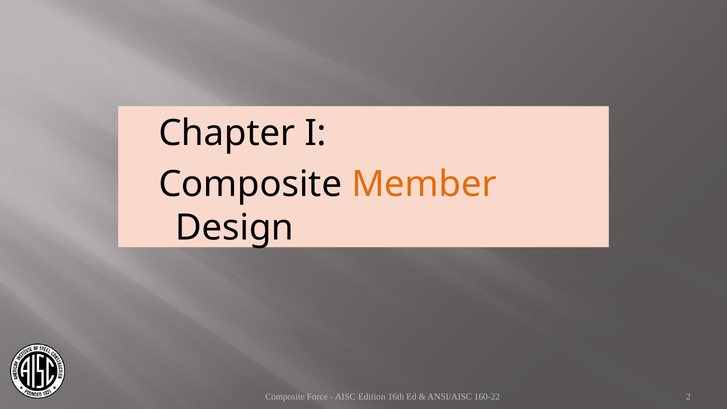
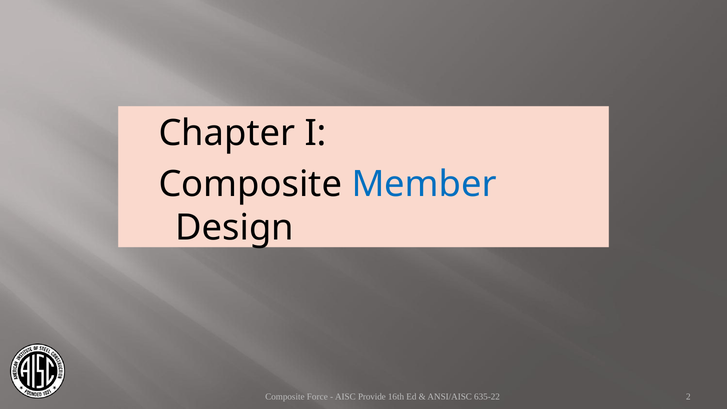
Member colour: orange -> blue (424, 184)
Edition: Edition -> Provide (372, 397)
160-22: 160-22 -> 635-22 (487, 397)
